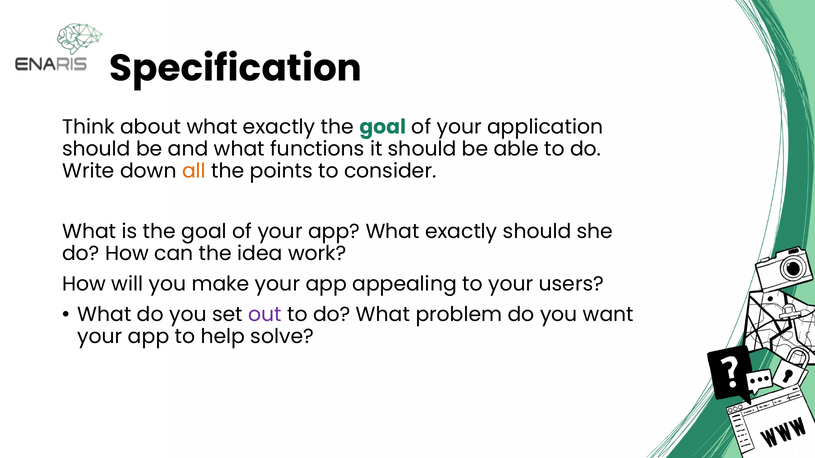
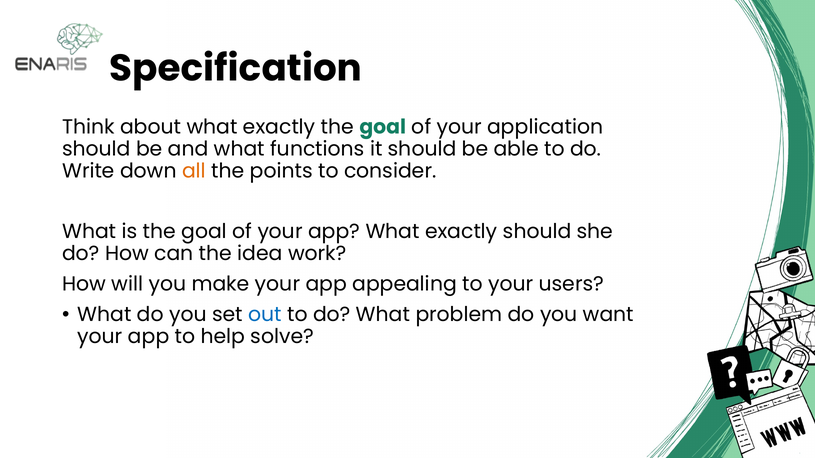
out colour: purple -> blue (265, 315)
